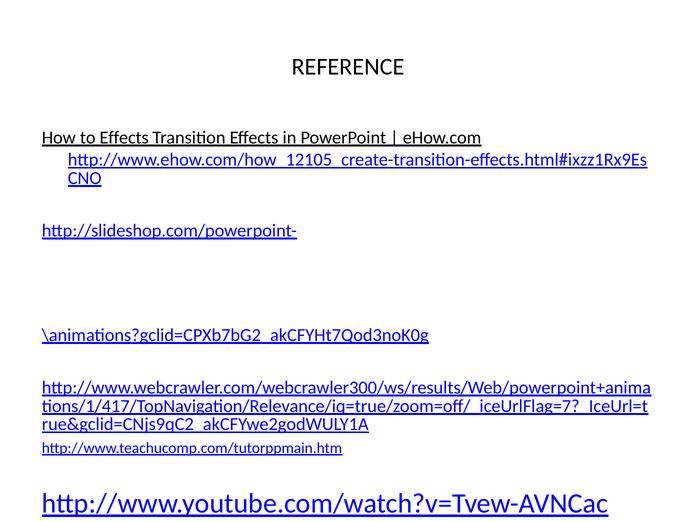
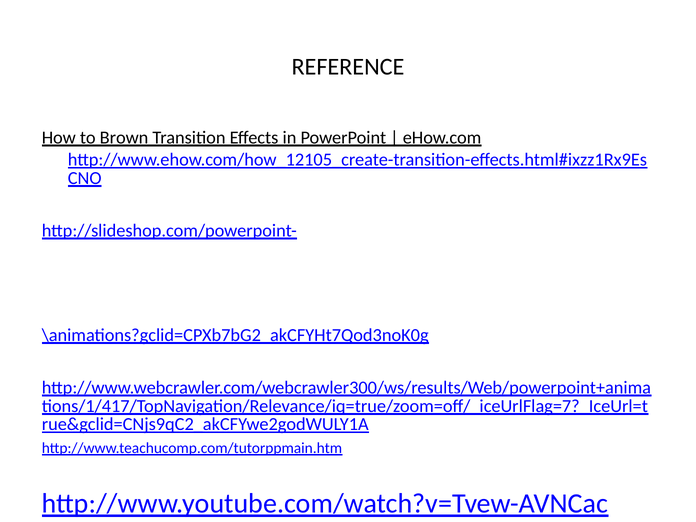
to Effects: Effects -> Brown (124, 138)
